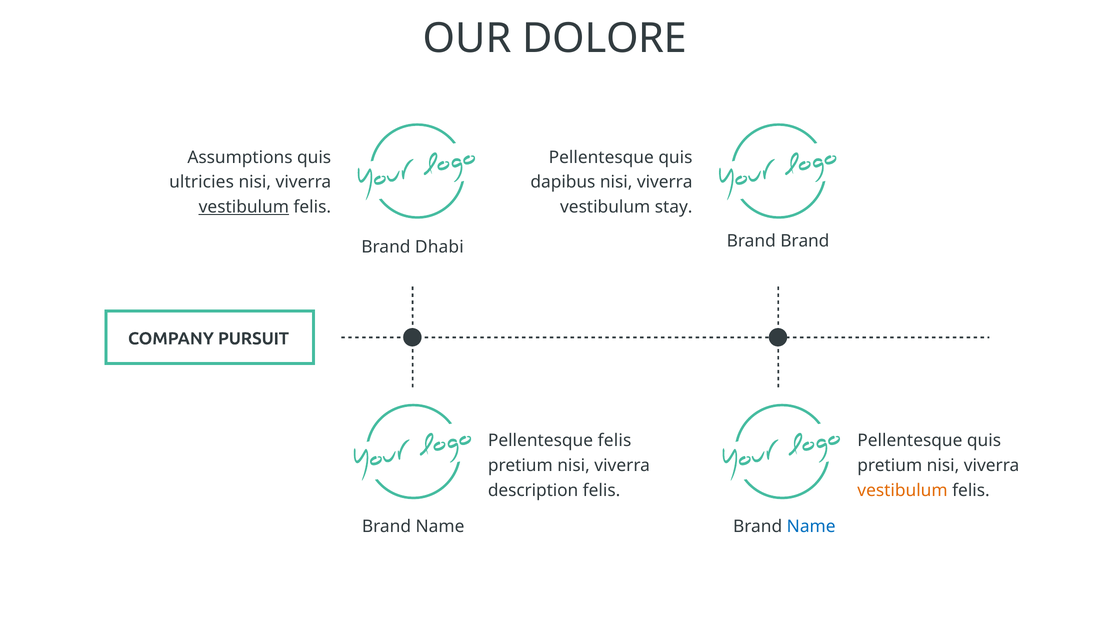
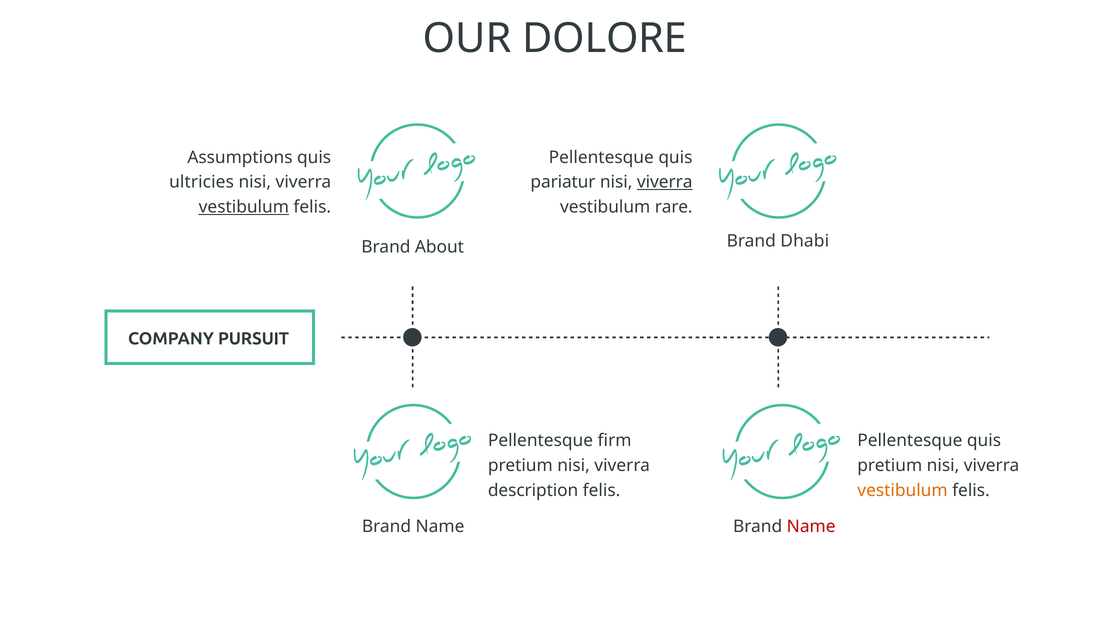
dapibus: dapibus -> pariatur (563, 182)
viverra underline: none -> present (665, 182)
stay: stay -> rare (674, 207)
Brand: Brand -> Dhabi (805, 241)
Dhabi: Dhabi -> About (439, 247)
Pellentesque felis: felis -> firm (615, 441)
Name colour: blue -> red (811, 527)
